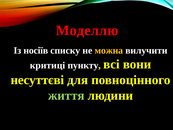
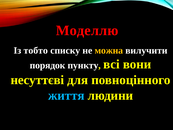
носіїв: носіїв -> тобто (36, 50)
критиці: критиці -> порядок (48, 65)
життя colour: light green -> light blue (66, 95)
